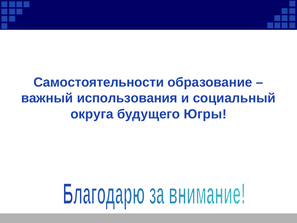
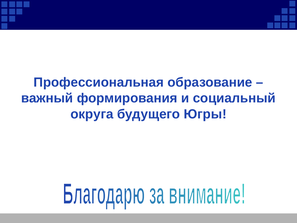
Самостоятельности: Самостоятельности -> Профессиональная (99, 82)
использования: использования -> формирования (127, 98)
